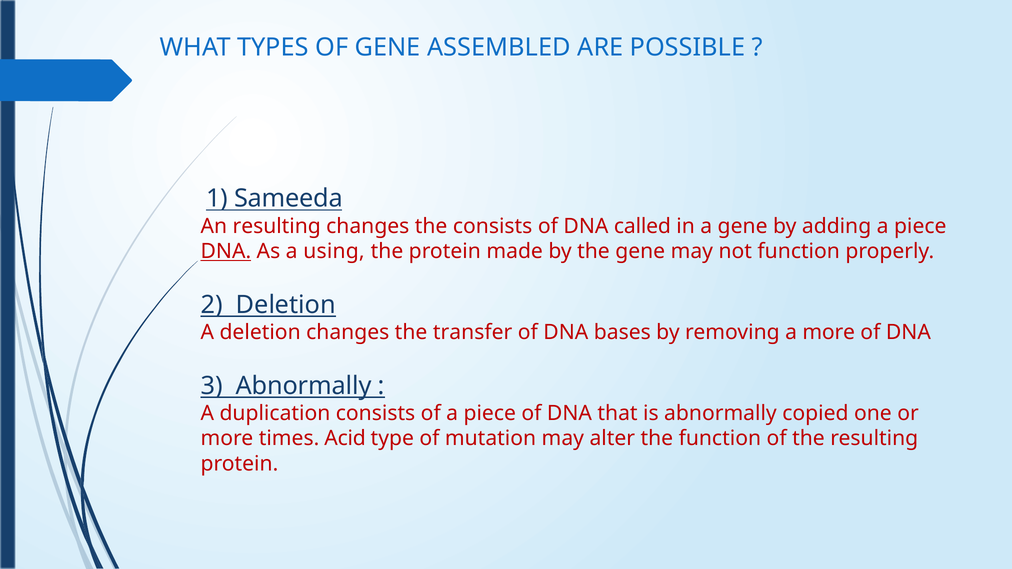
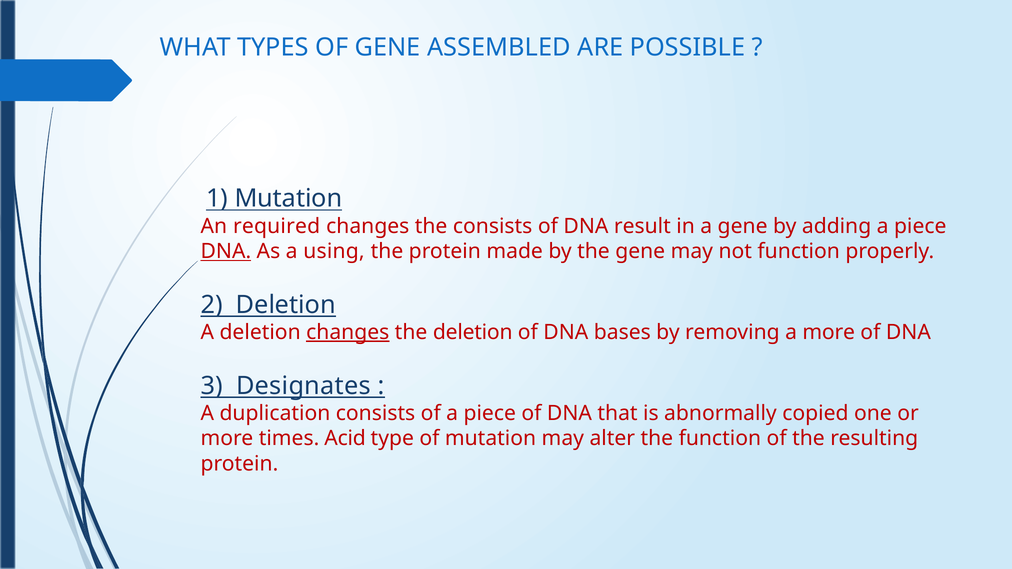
1 Sameeda: Sameeda -> Mutation (288, 199)
An resulting: resulting -> required (277, 226)
called: called -> result (642, 226)
changes underline: none -> present (348, 332)
the transfer: transfer -> deletion (473, 332)
3 Abnormally: Abnormally -> Designates (303, 386)
